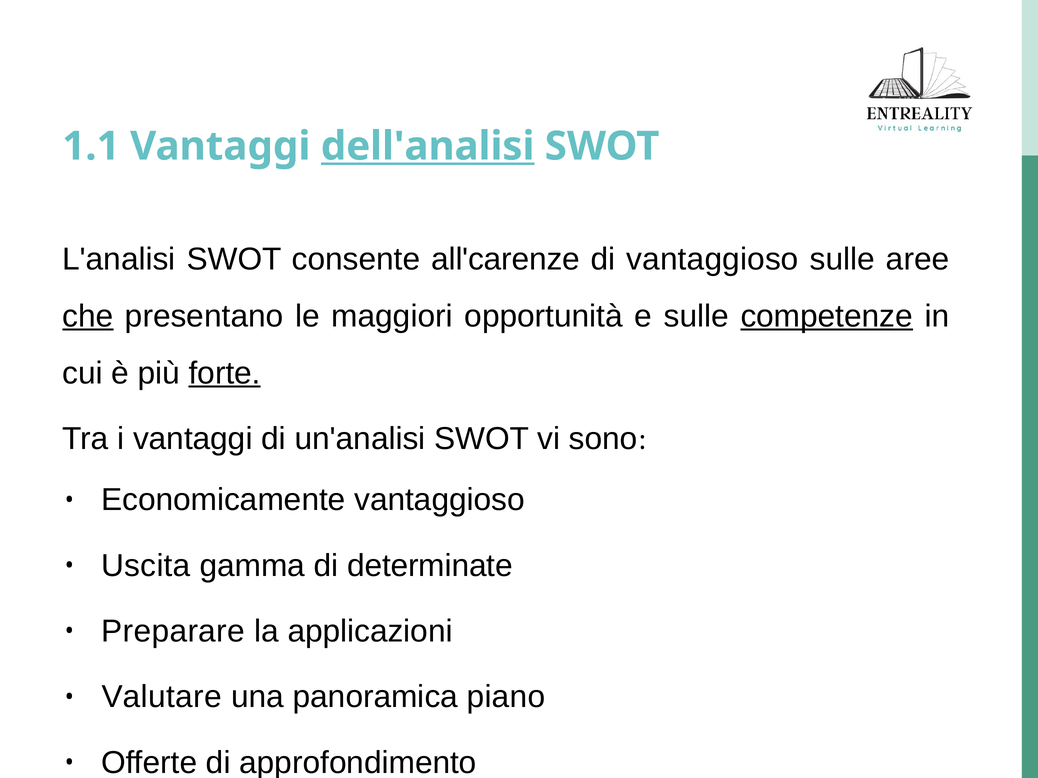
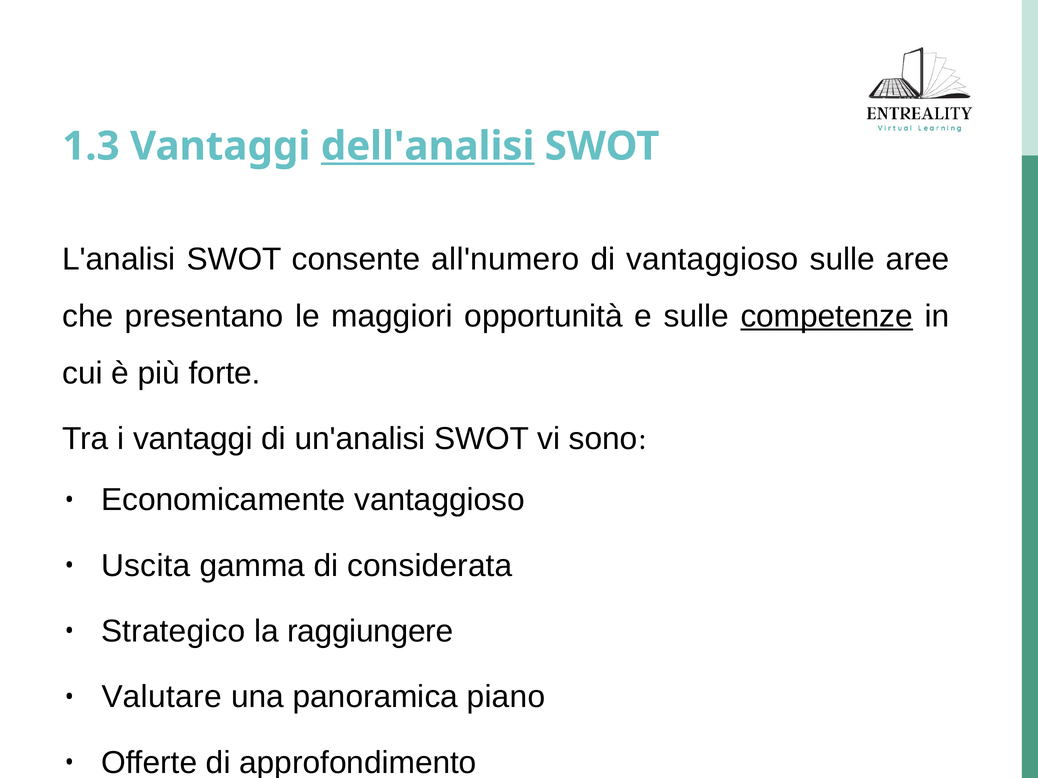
1.1: 1.1 -> 1.3 (91, 146)
all'carenze: all'carenze -> all'numero (505, 259)
che underline: present -> none (88, 316)
forte underline: present -> none (225, 373)
determinate: determinate -> considerata (430, 566)
Preparare: Preparare -> Strategico (173, 632)
applicazioni: applicazioni -> raggiungere (370, 632)
